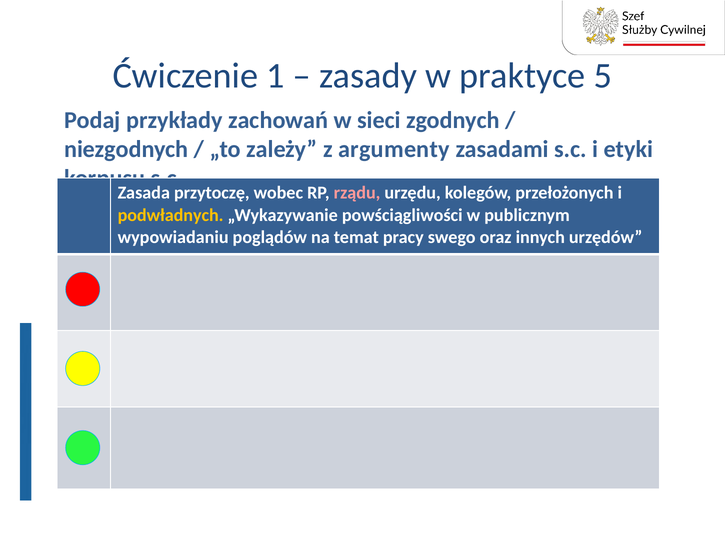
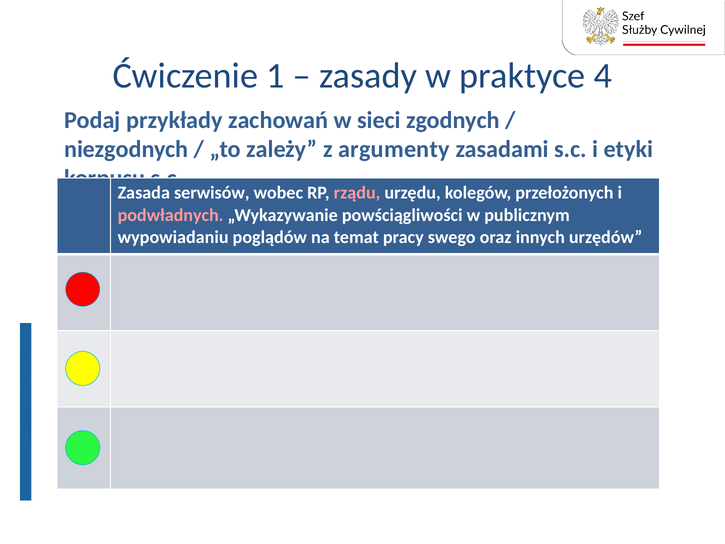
5: 5 -> 4 (603, 76)
przytoczę: przytoczę -> serwisów (212, 193)
podwładnych colour: yellow -> pink (171, 215)
